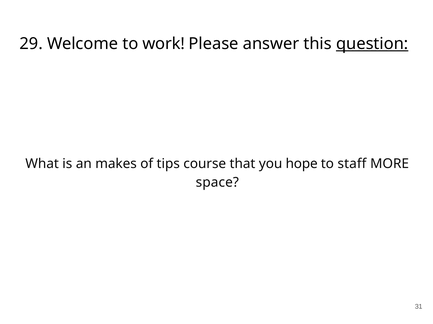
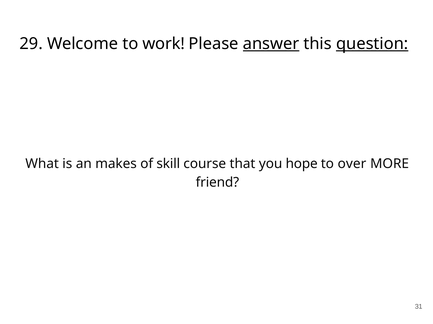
answer underline: none -> present (271, 44)
tips: tips -> skill (168, 164)
staff: staff -> over (352, 164)
space: space -> friend (217, 183)
